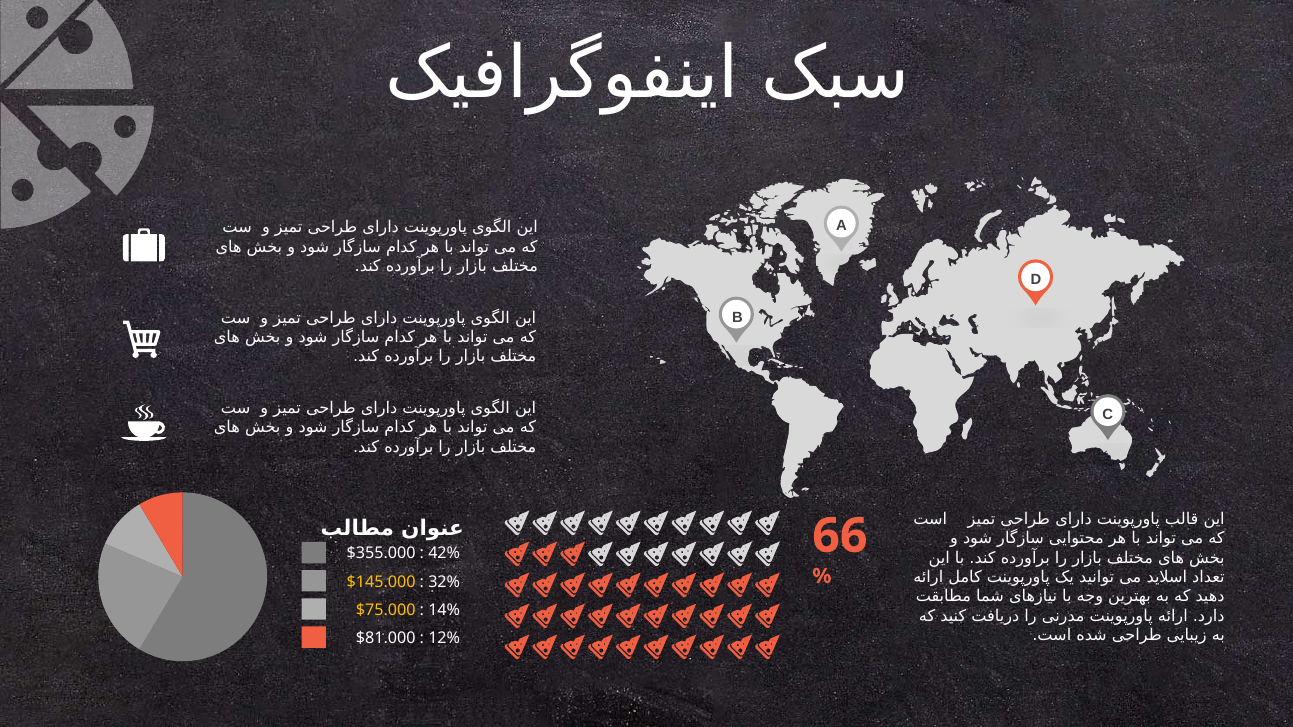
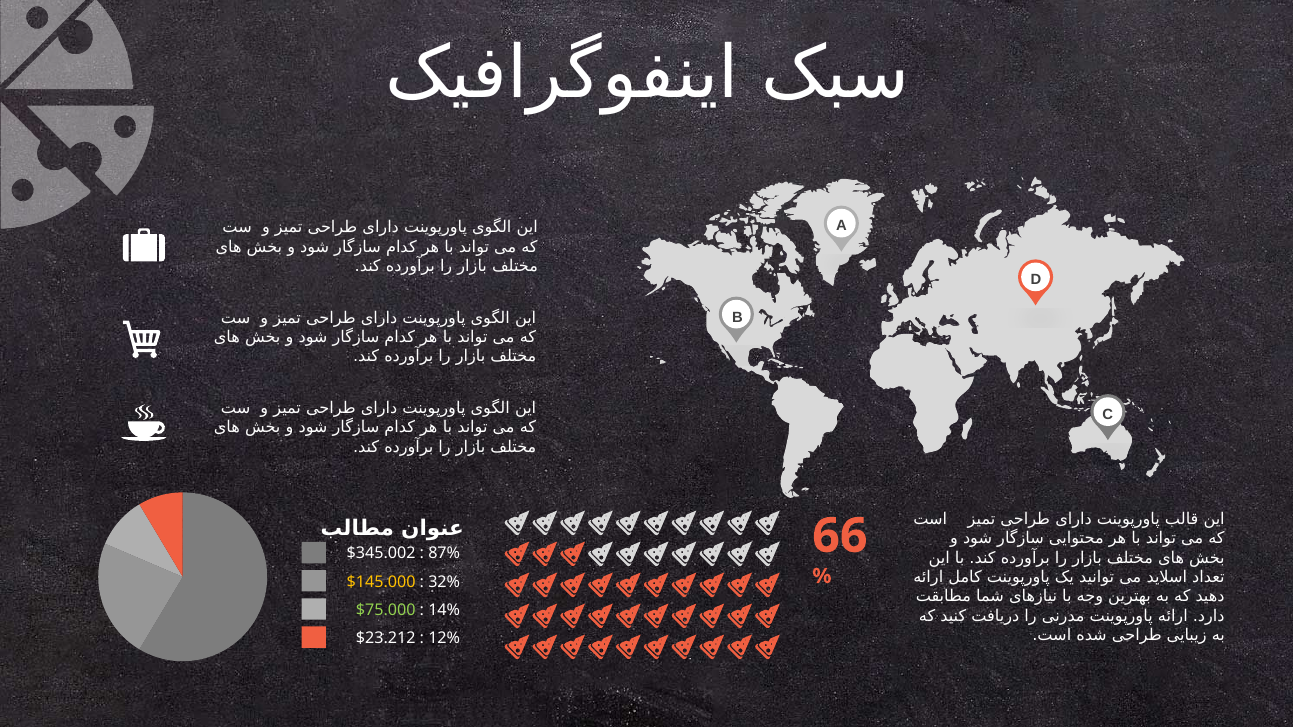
$355.000: $355.000 -> $345.002 (381, 554)
42%: 42% -> 87% (444, 554)
$75.000 colour: yellow -> light green (386, 610)
$81.000: $81.000 -> $23.212 (386, 638)
